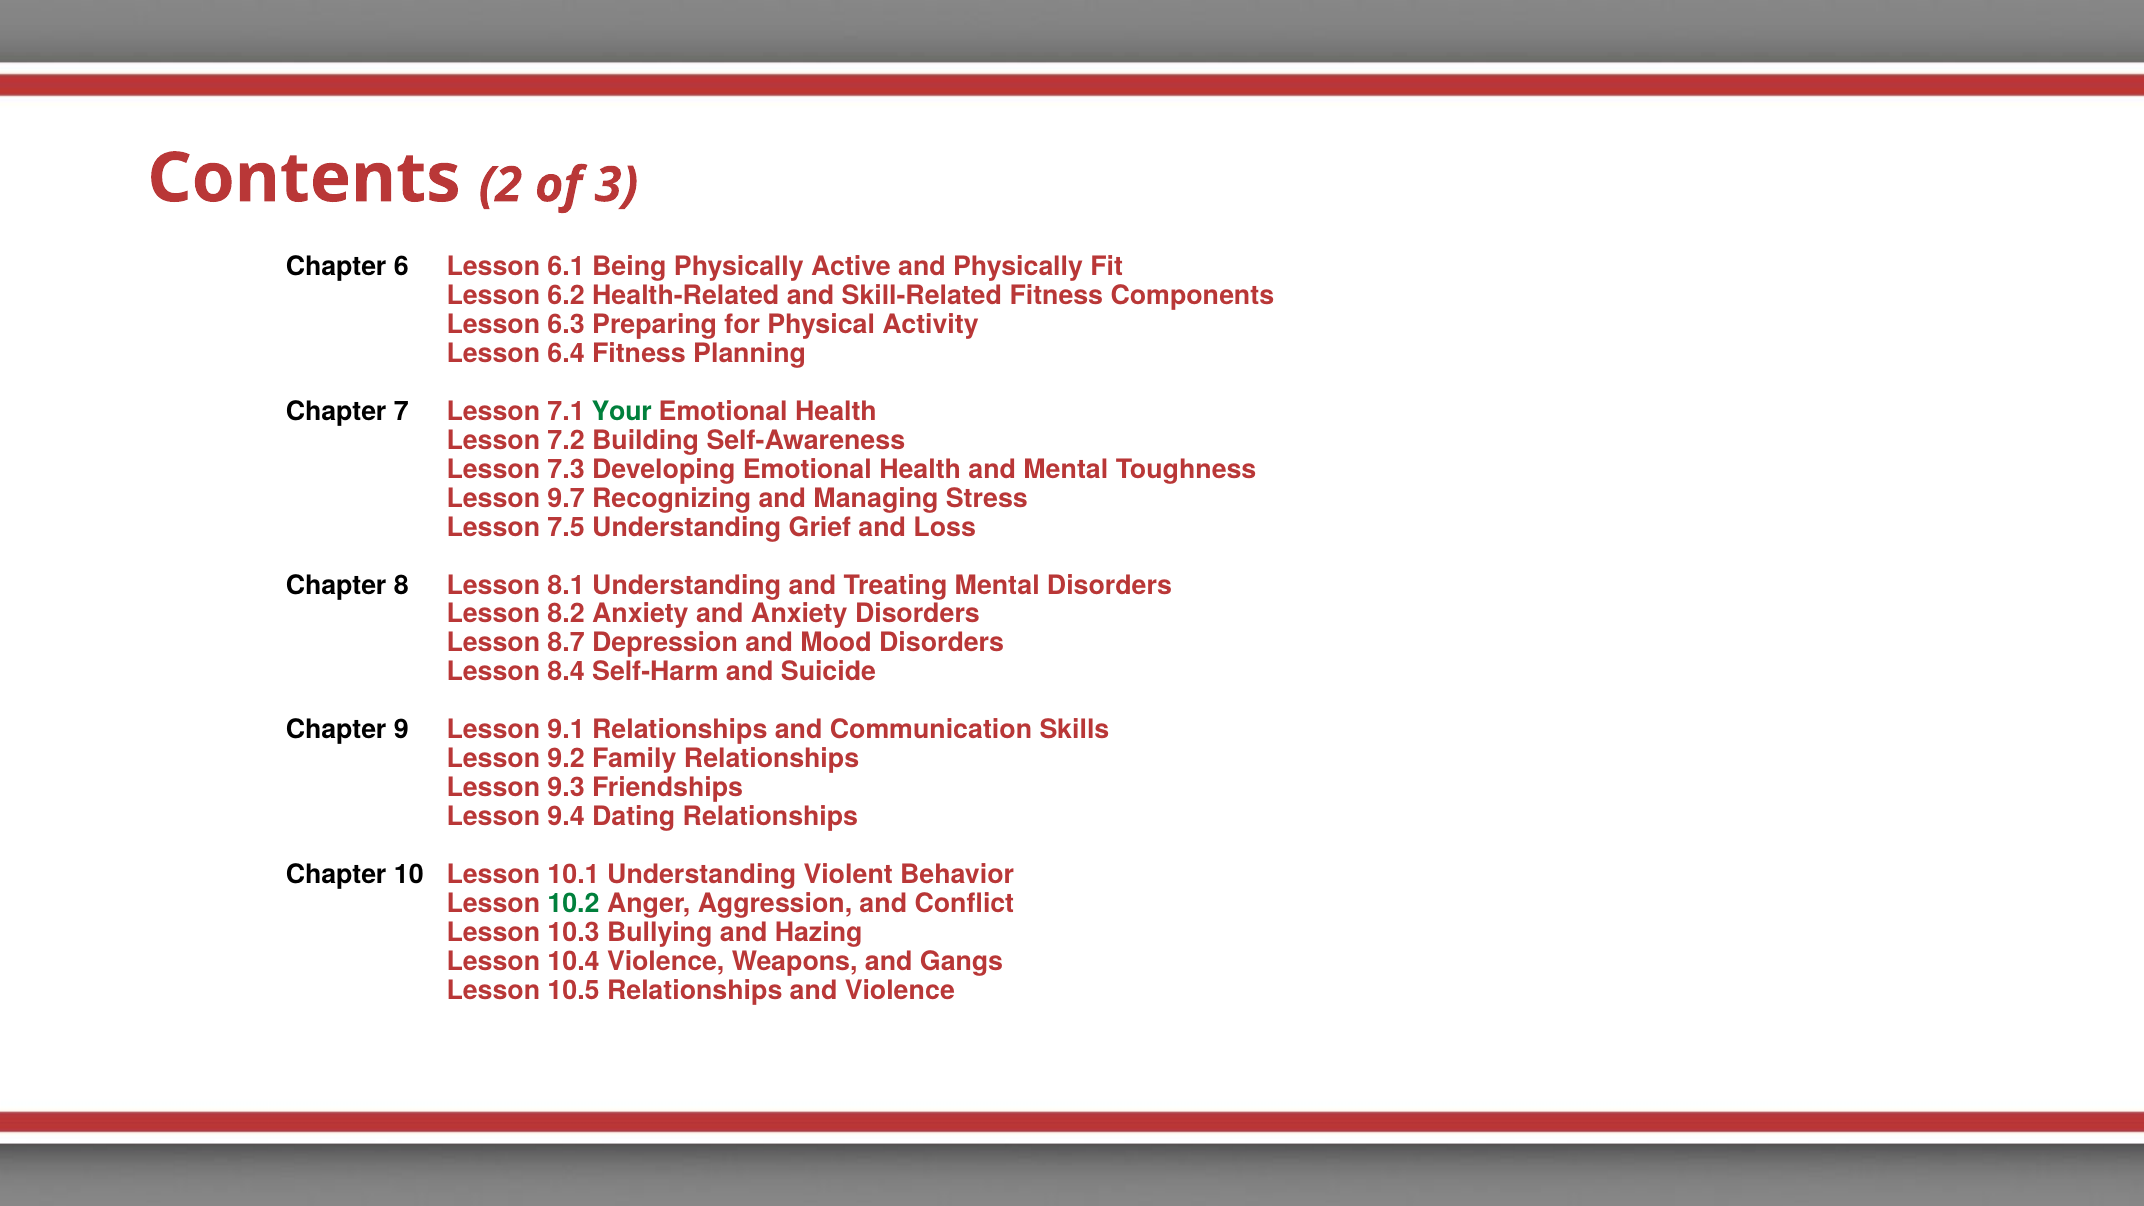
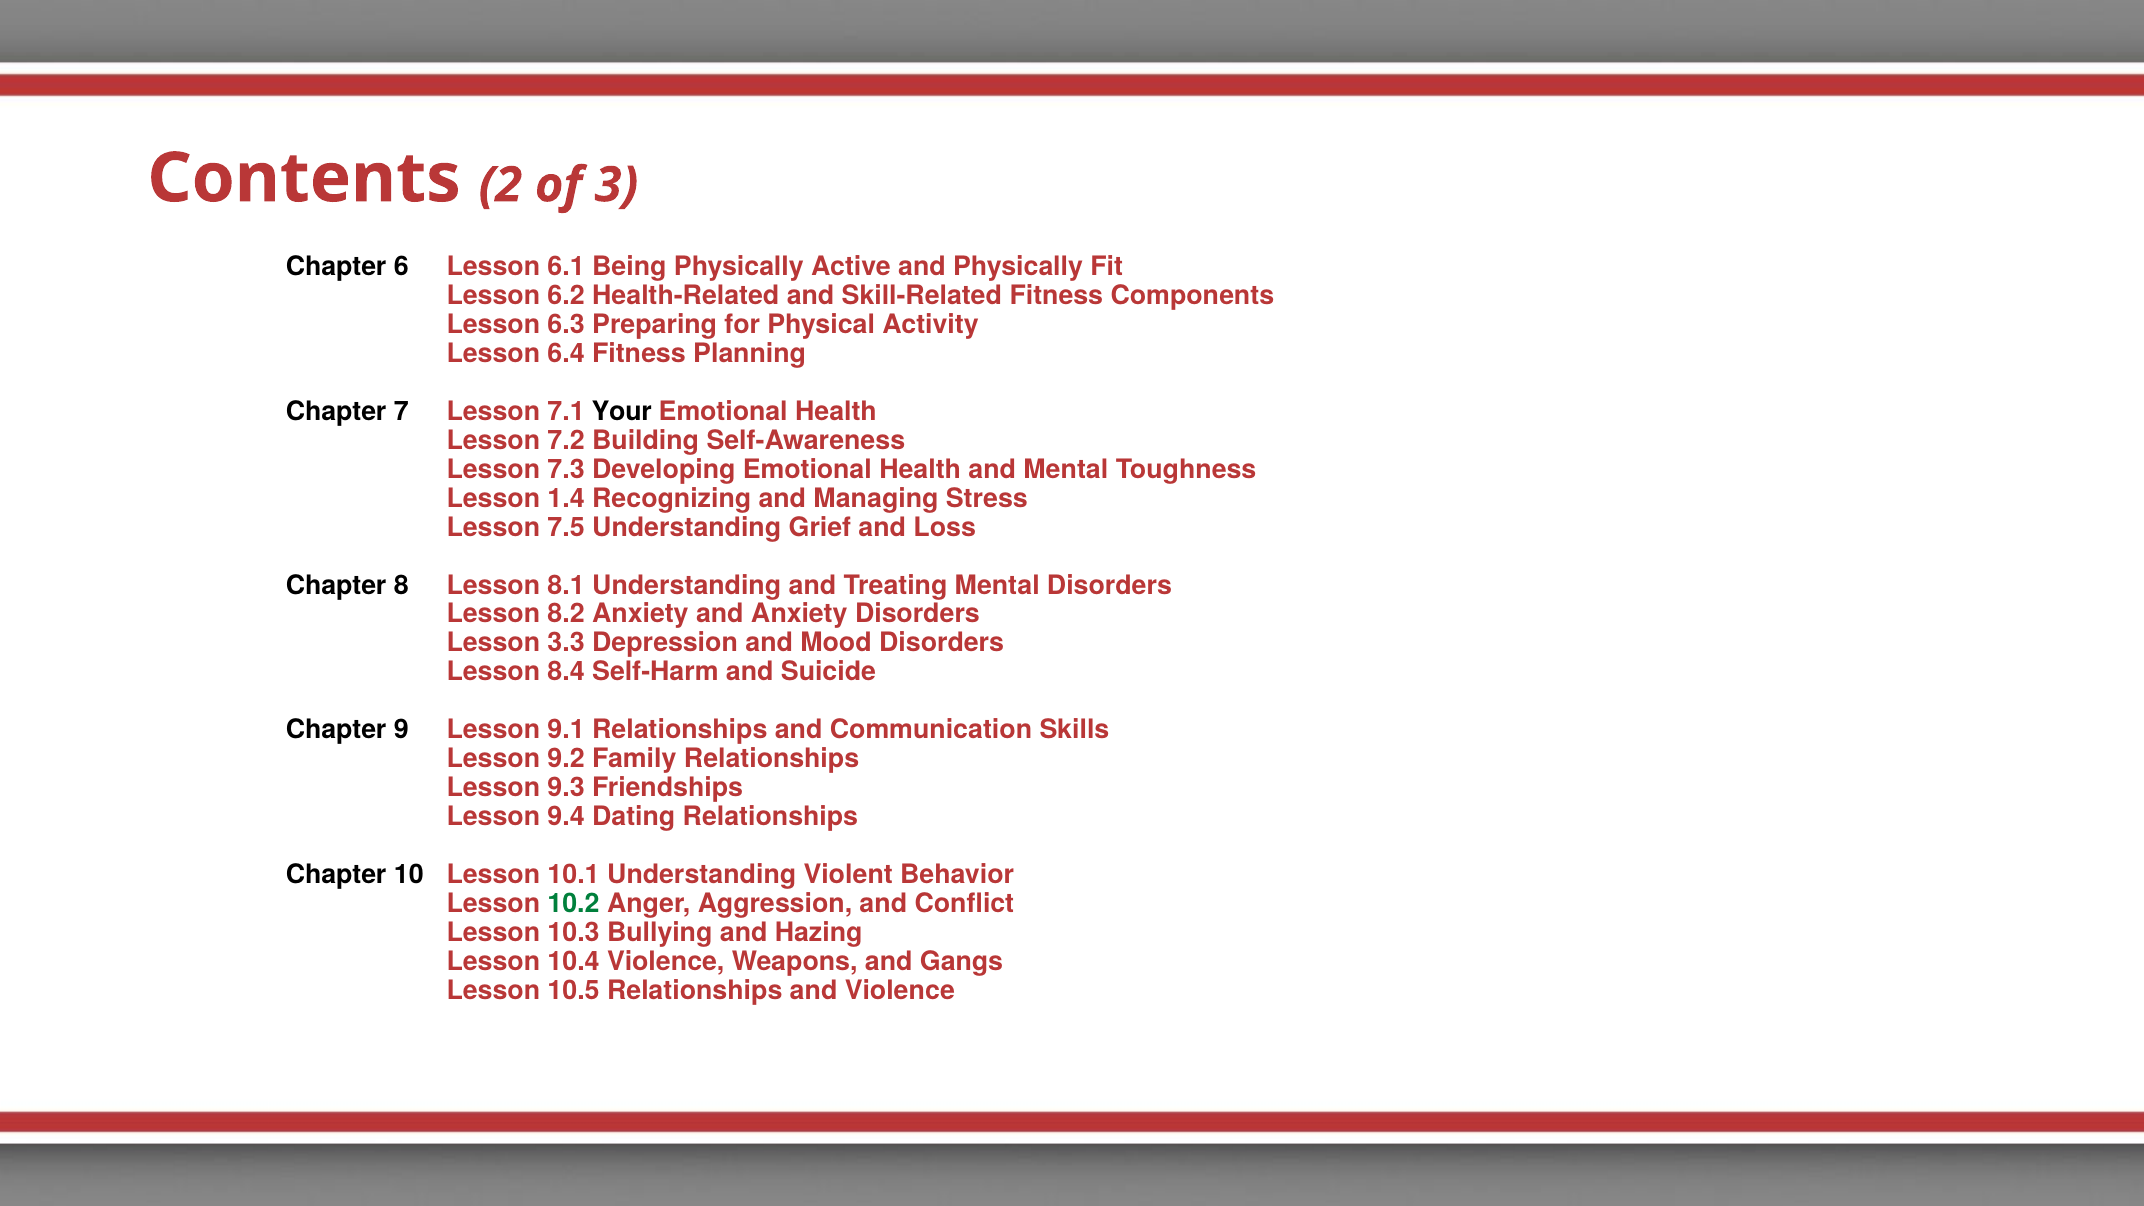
Your colour: green -> black (622, 412)
9.7: 9.7 -> 1.4 (566, 498)
8.7: 8.7 -> 3.3 (566, 643)
